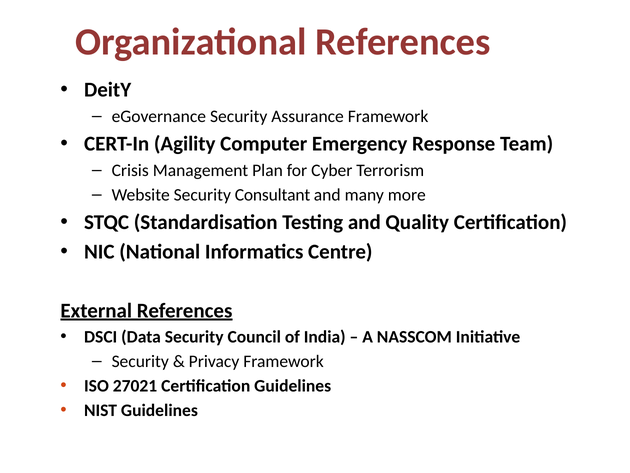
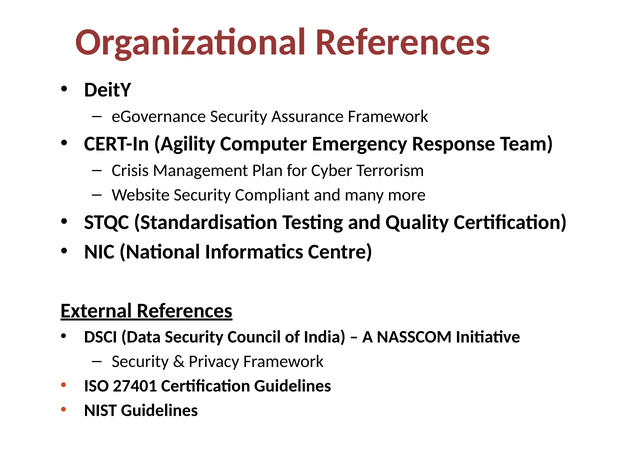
Consultant: Consultant -> Compliant (272, 195)
27021: 27021 -> 27401 (135, 386)
